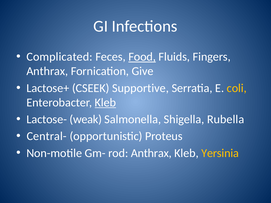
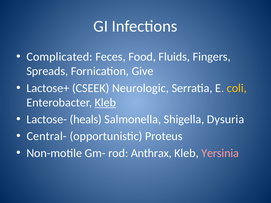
Food underline: present -> none (142, 57)
Anthrax: Anthrax -> Spreads (47, 71)
Supportive: Supportive -> Neurologic (140, 88)
weak: weak -> heals (86, 120)
Rubella: Rubella -> Dysuria (226, 120)
Yersinia colour: yellow -> pink (220, 153)
